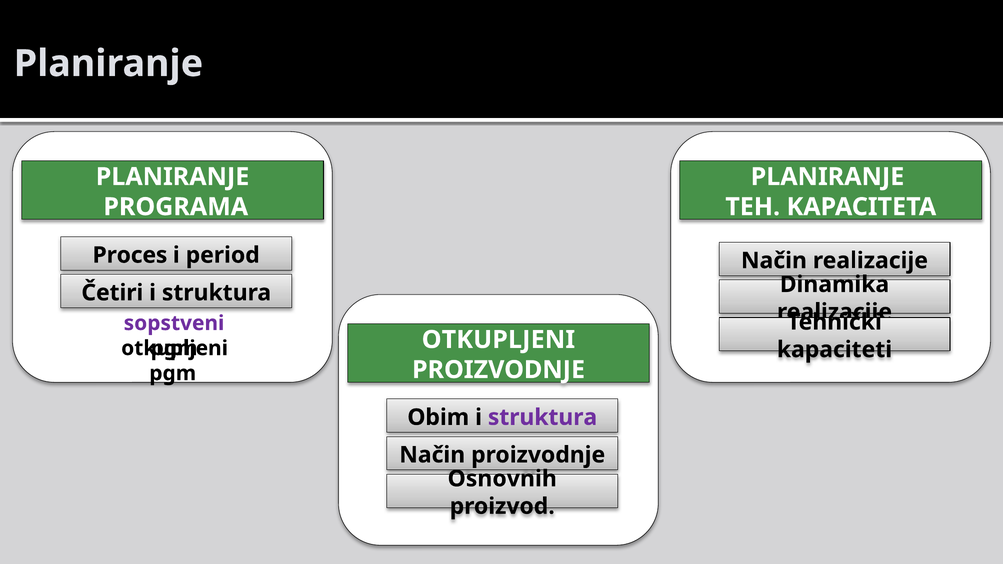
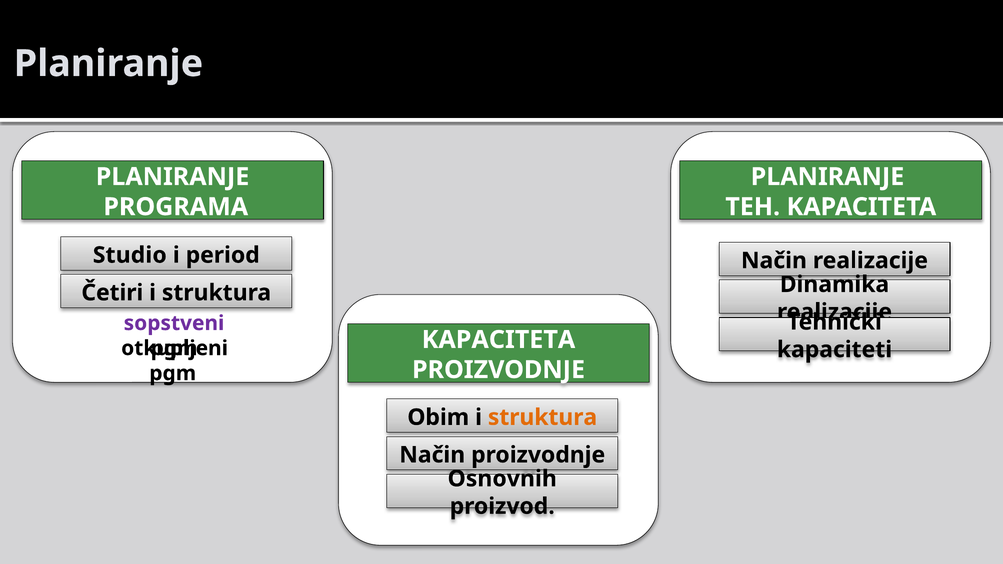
Proces: Proces -> Studio (130, 255)
OTKUPLJENI: OTKUPLJENI -> KAPACITETA (498, 340)
struktura colour: purple -> orange (543, 417)
